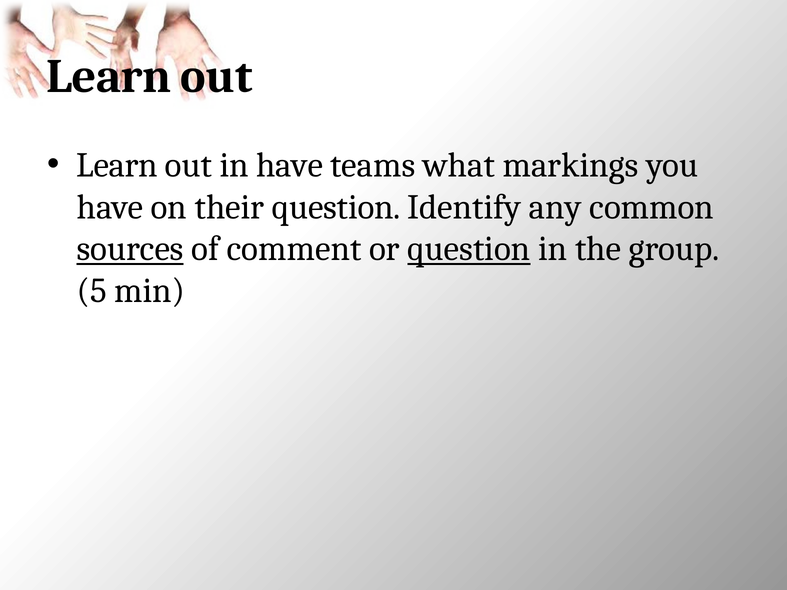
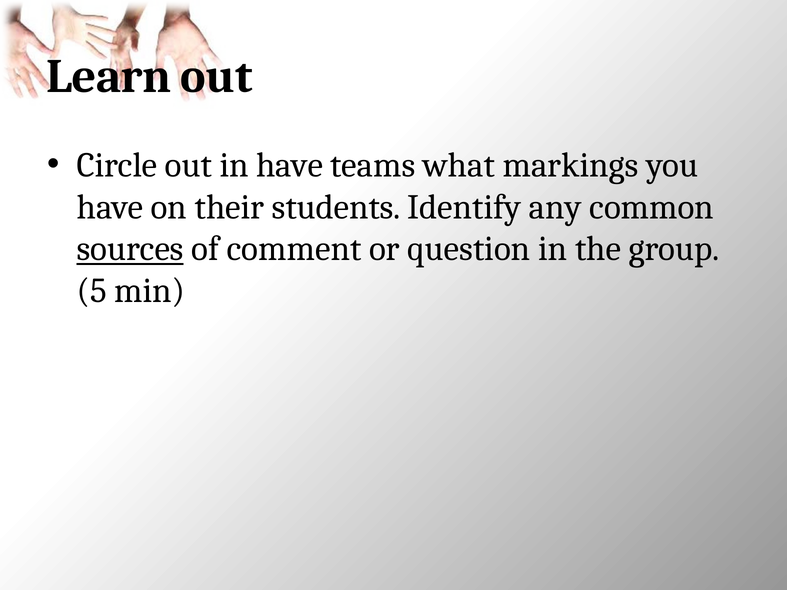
Learn: Learn -> Circle (117, 165)
their question: question -> students (336, 207)
question underline: present -> none (469, 249)
